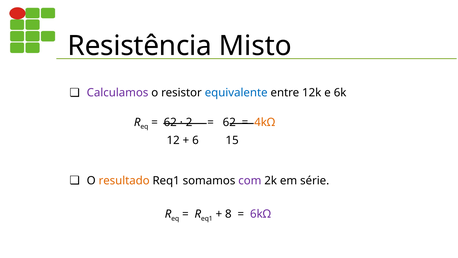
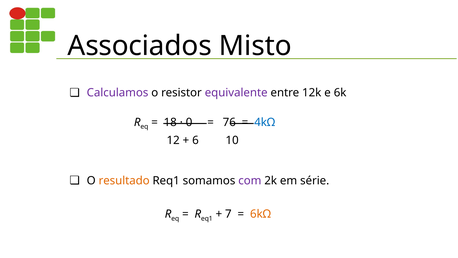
Resistência: Resistência -> Associados (140, 46)
equivalente colour: blue -> purple (236, 93)
62: 62 -> 18 (170, 122)
2: 2 -> 0 (189, 122)
62: 62 -> 76 (229, 122)
4kΩ colour: orange -> blue (265, 122)
15: 15 -> 10 (232, 140)
8: 8 -> 7 (228, 214)
6kΩ colour: purple -> orange (260, 214)
